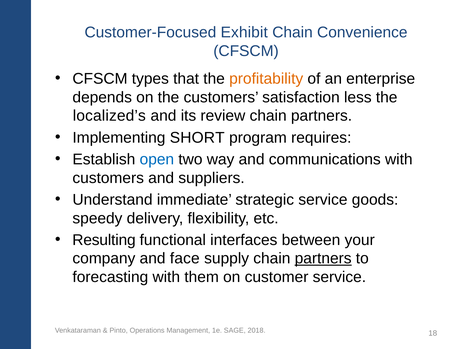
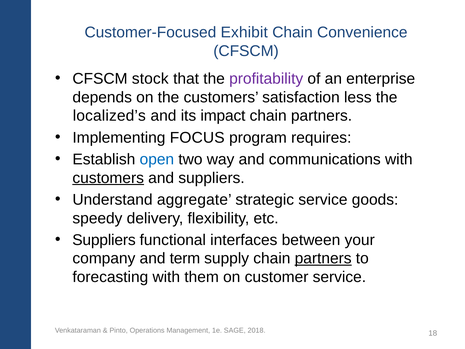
types: types -> stock (150, 79)
profitability colour: orange -> purple (266, 79)
review: review -> impact (223, 116)
SHORT: SHORT -> FOCUS (197, 137)
customers underline: none -> present (108, 178)
immediate: immediate -> aggregate (194, 199)
Resulting: Resulting -> Suppliers (104, 240)
face: face -> term (185, 258)
